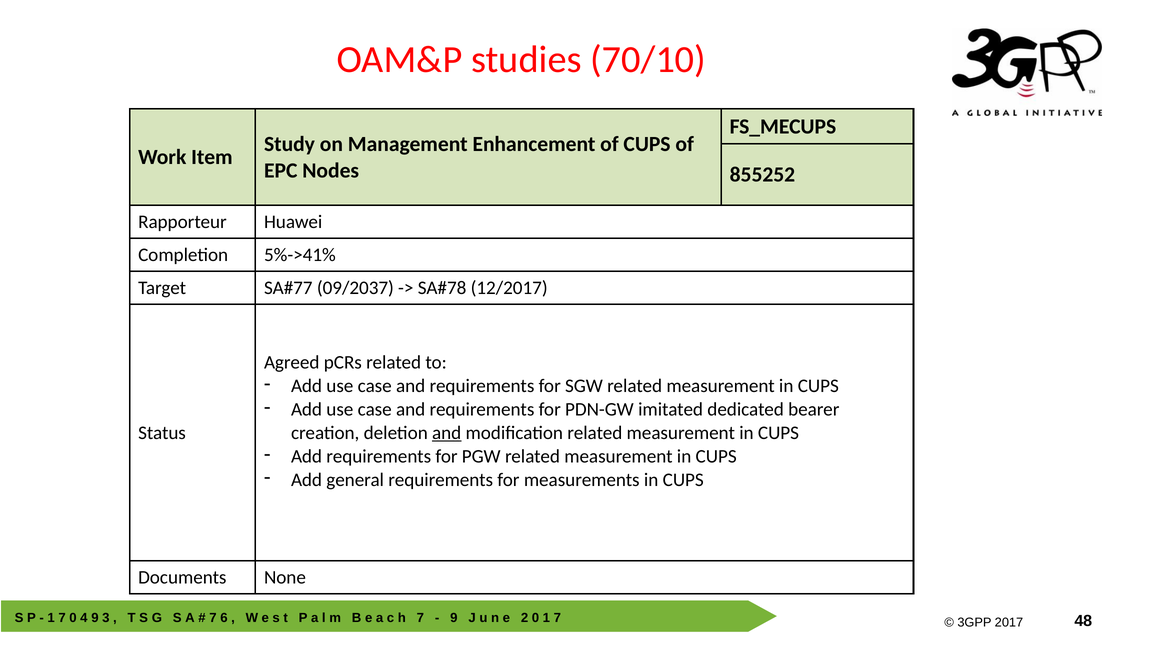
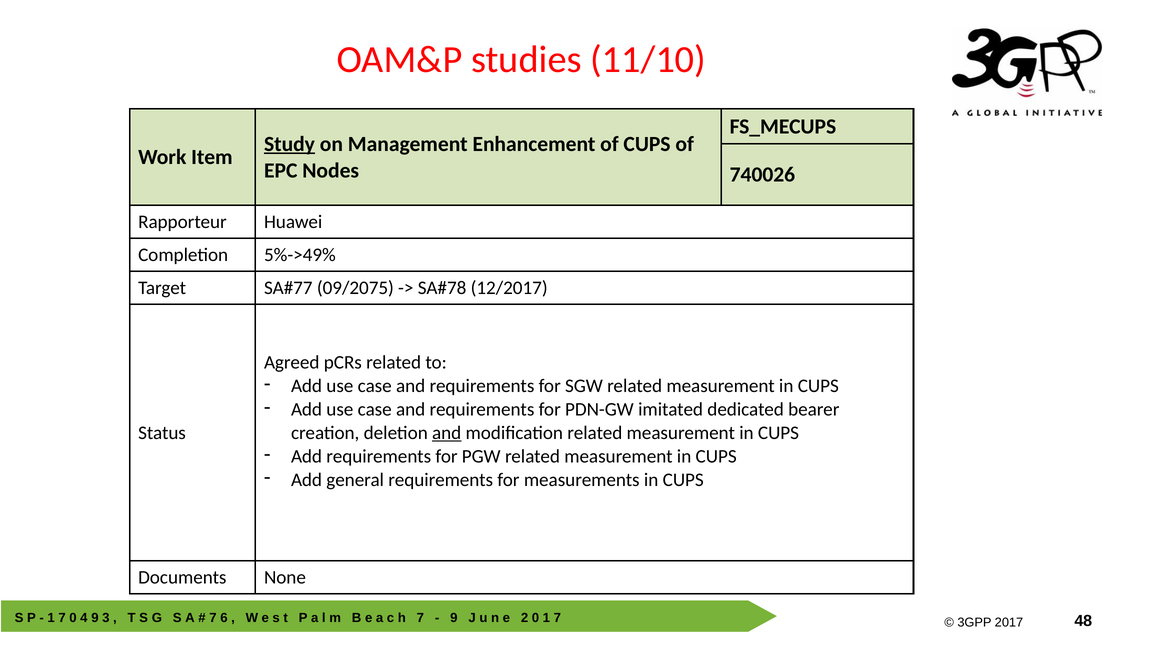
70/10: 70/10 -> 11/10 (648, 60)
Study underline: none -> present (290, 144)
855252: 855252 -> 740026 (762, 175)
5%->41%: 5%->41% -> 5%->49% (300, 255)
09/2037: 09/2037 -> 09/2075 (355, 288)
